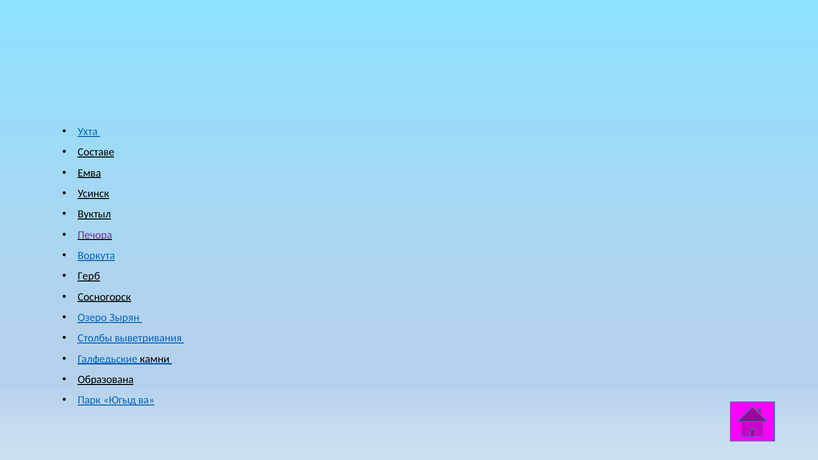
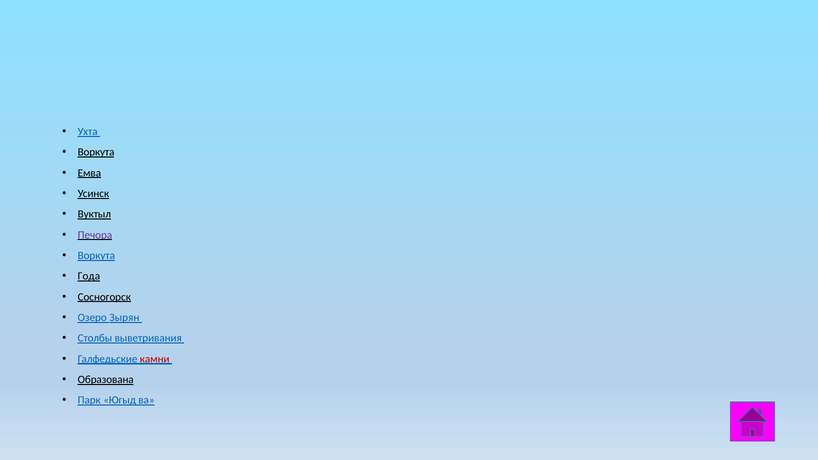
Составе: Составе -> Воркута (96, 152)
Герб: Герб -> Года (89, 276)
камни colour: black -> red (155, 359)
